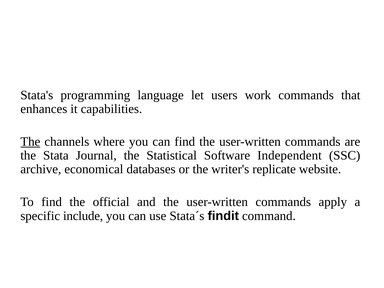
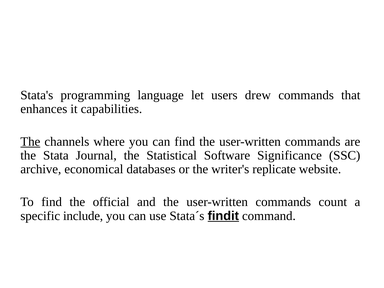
work: work -> drew (258, 95)
Independent: Independent -> Significance (290, 155)
apply: apply -> count (333, 202)
findit underline: none -> present (223, 216)
